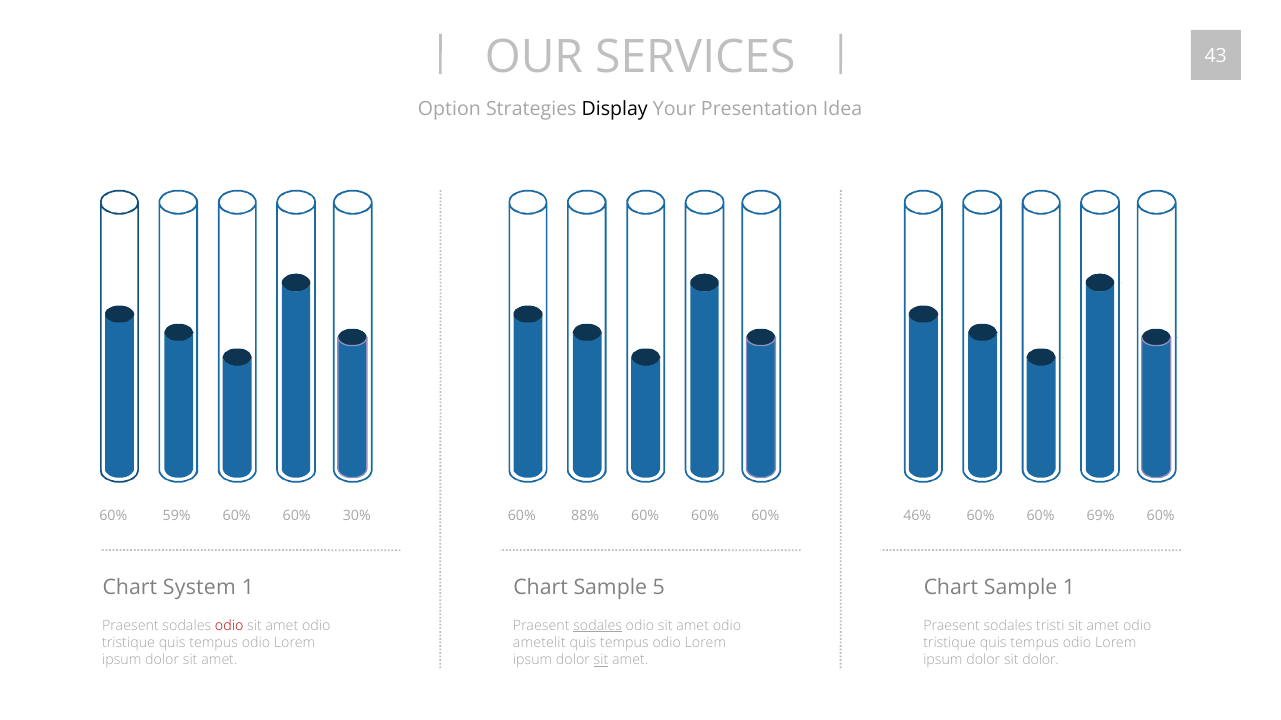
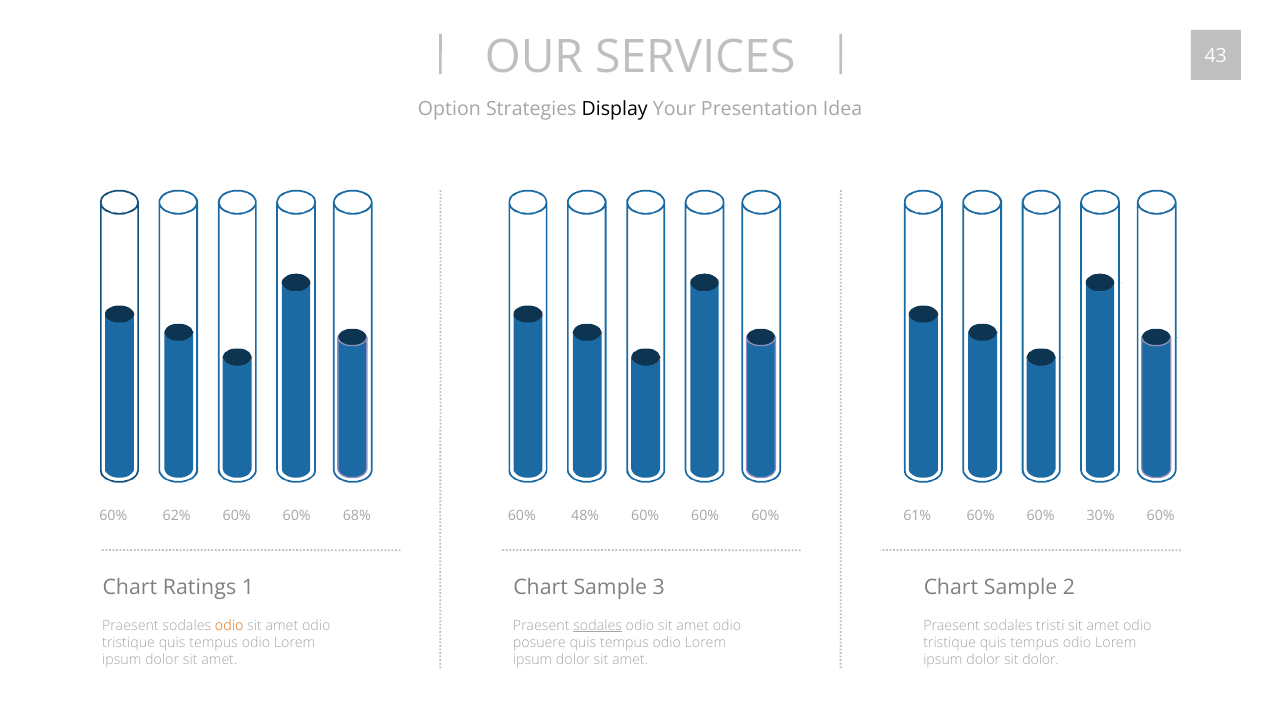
59%: 59% -> 62% (177, 516)
30%: 30% -> 68% (357, 516)
88%: 88% -> 48% (585, 516)
46%: 46% -> 61% (917, 516)
69%: 69% -> 30% (1101, 516)
System: System -> Ratings (199, 588)
5: 5 -> 3 (659, 588)
Sample 1: 1 -> 2 (1069, 588)
odio colour: red -> orange (229, 626)
ametelit: ametelit -> posuere (539, 643)
sit underline: present -> none (601, 660)
